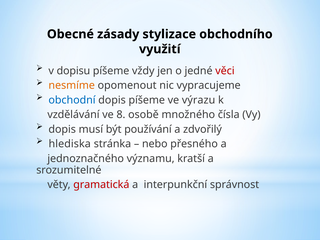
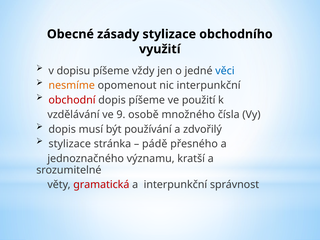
věci colour: red -> blue (225, 71)
nic vypracujeme: vypracujeme -> interpunkční (209, 85)
obchodní colour: blue -> red (72, 100)
výrazu: výrazu -> použití (199, 100)
8: 8 -> 9 (121, 115)
hlediska: hlediska -> stylizace (70, 144)
nebo: nebo -> pádě (155, 144)
